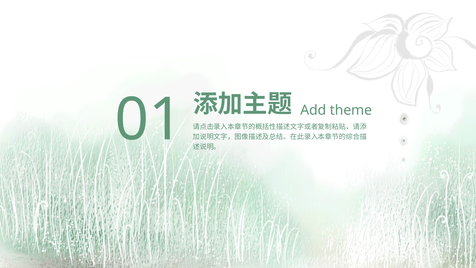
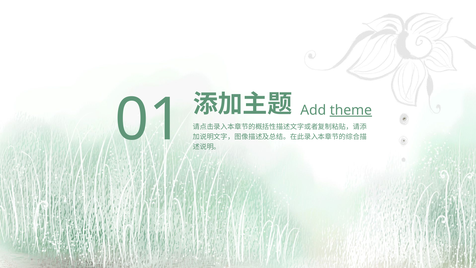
theme underline: none -> present (351, 110)
